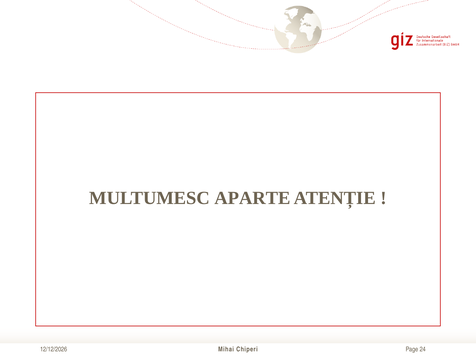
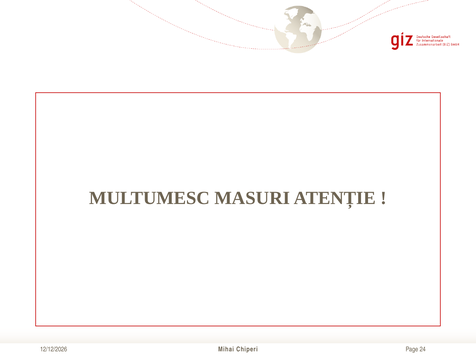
APARTE: APARTE -> MASURI (252, 198)
